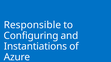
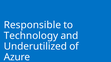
Configuring: Configuring -> Technology (31, 36)
Instantiations: Instantiations -> Underutilized (35, 47)
